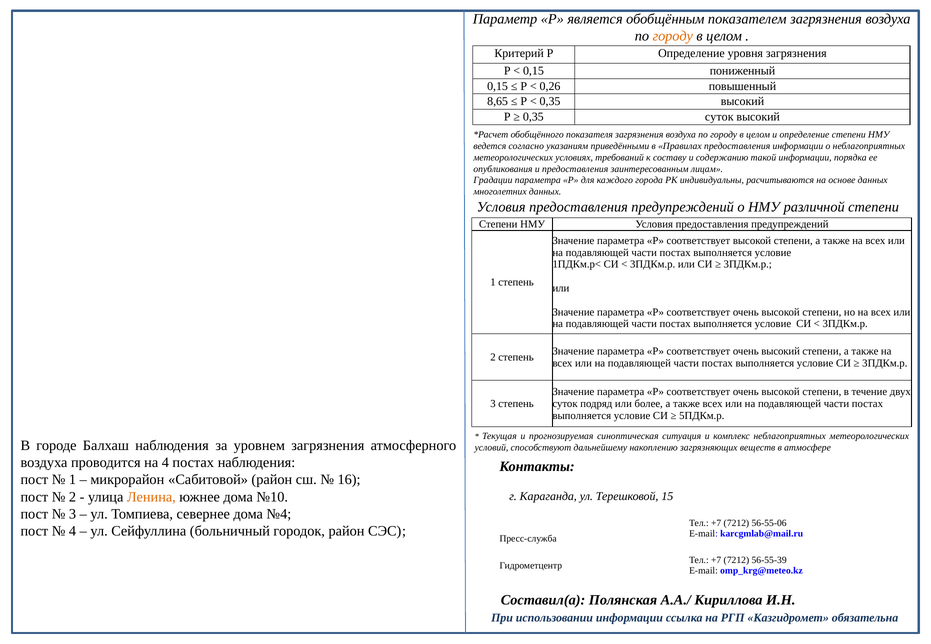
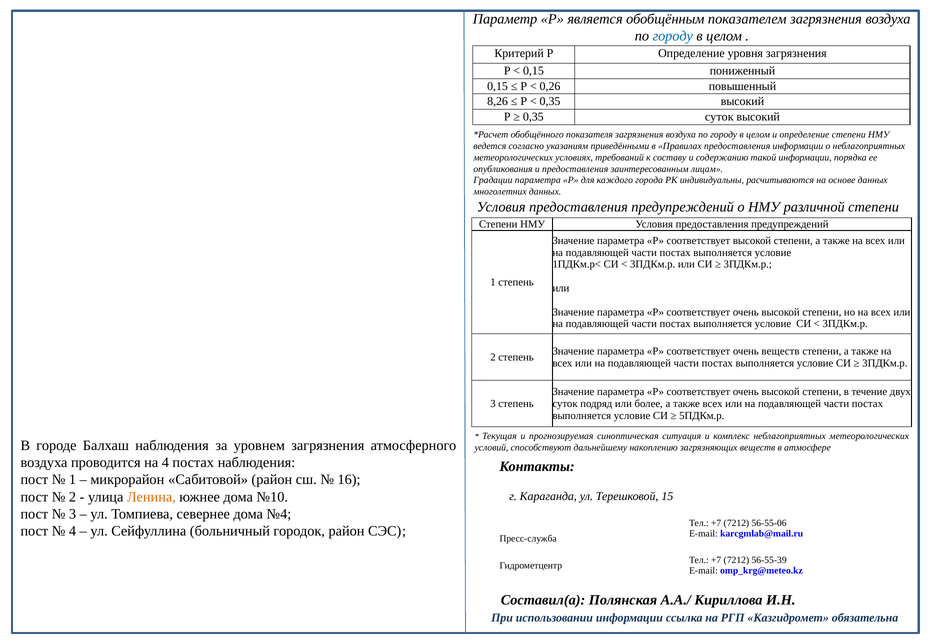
городу colour: orange -> blue (673, 36)
8,65: 8,65 -> 8,26 (498, 102)
очень высокий: высокий -> веществ (781, 352)
